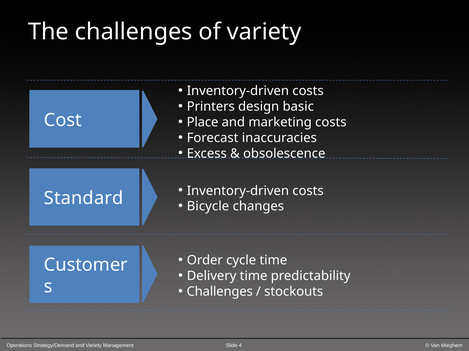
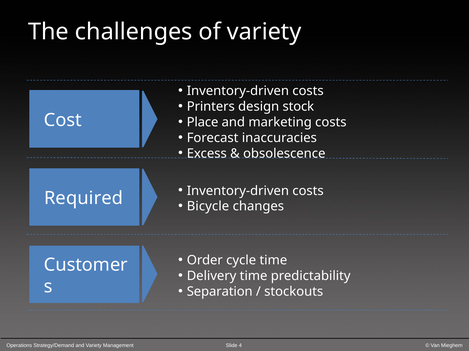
basic: basic -> stock (298, 107)
Standard: Standard -> Required (84, 199)
Challenges: Challenges -> Separation (220, 292)
